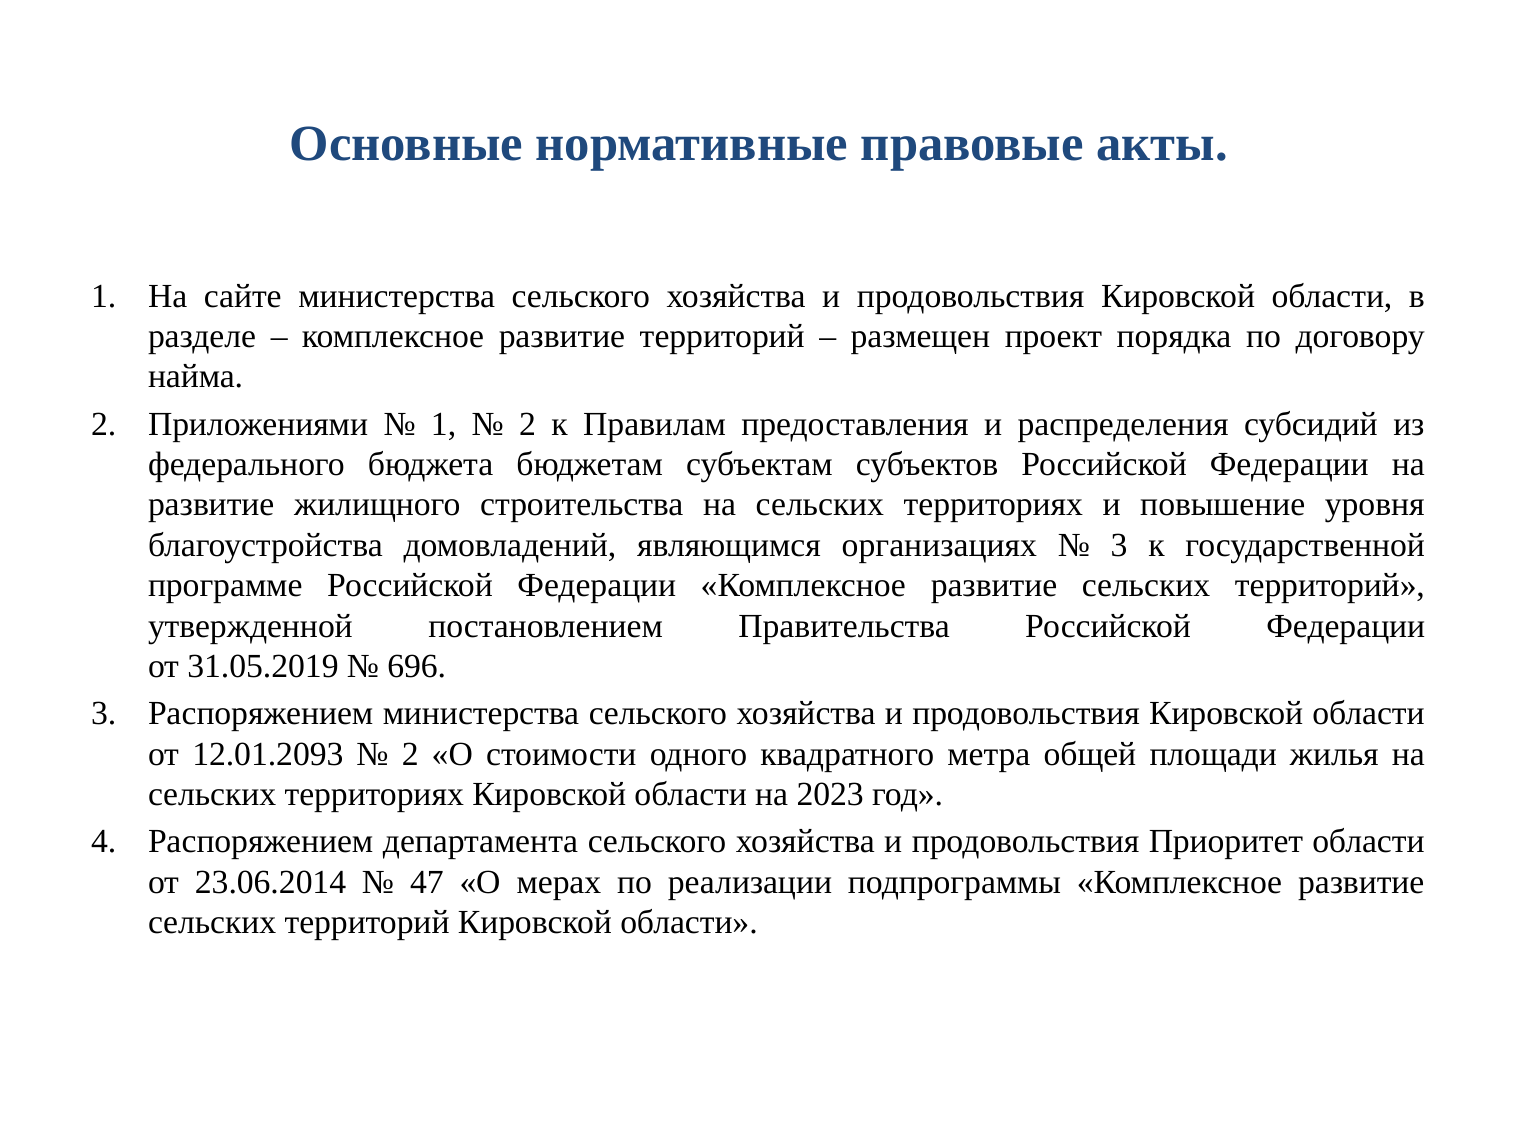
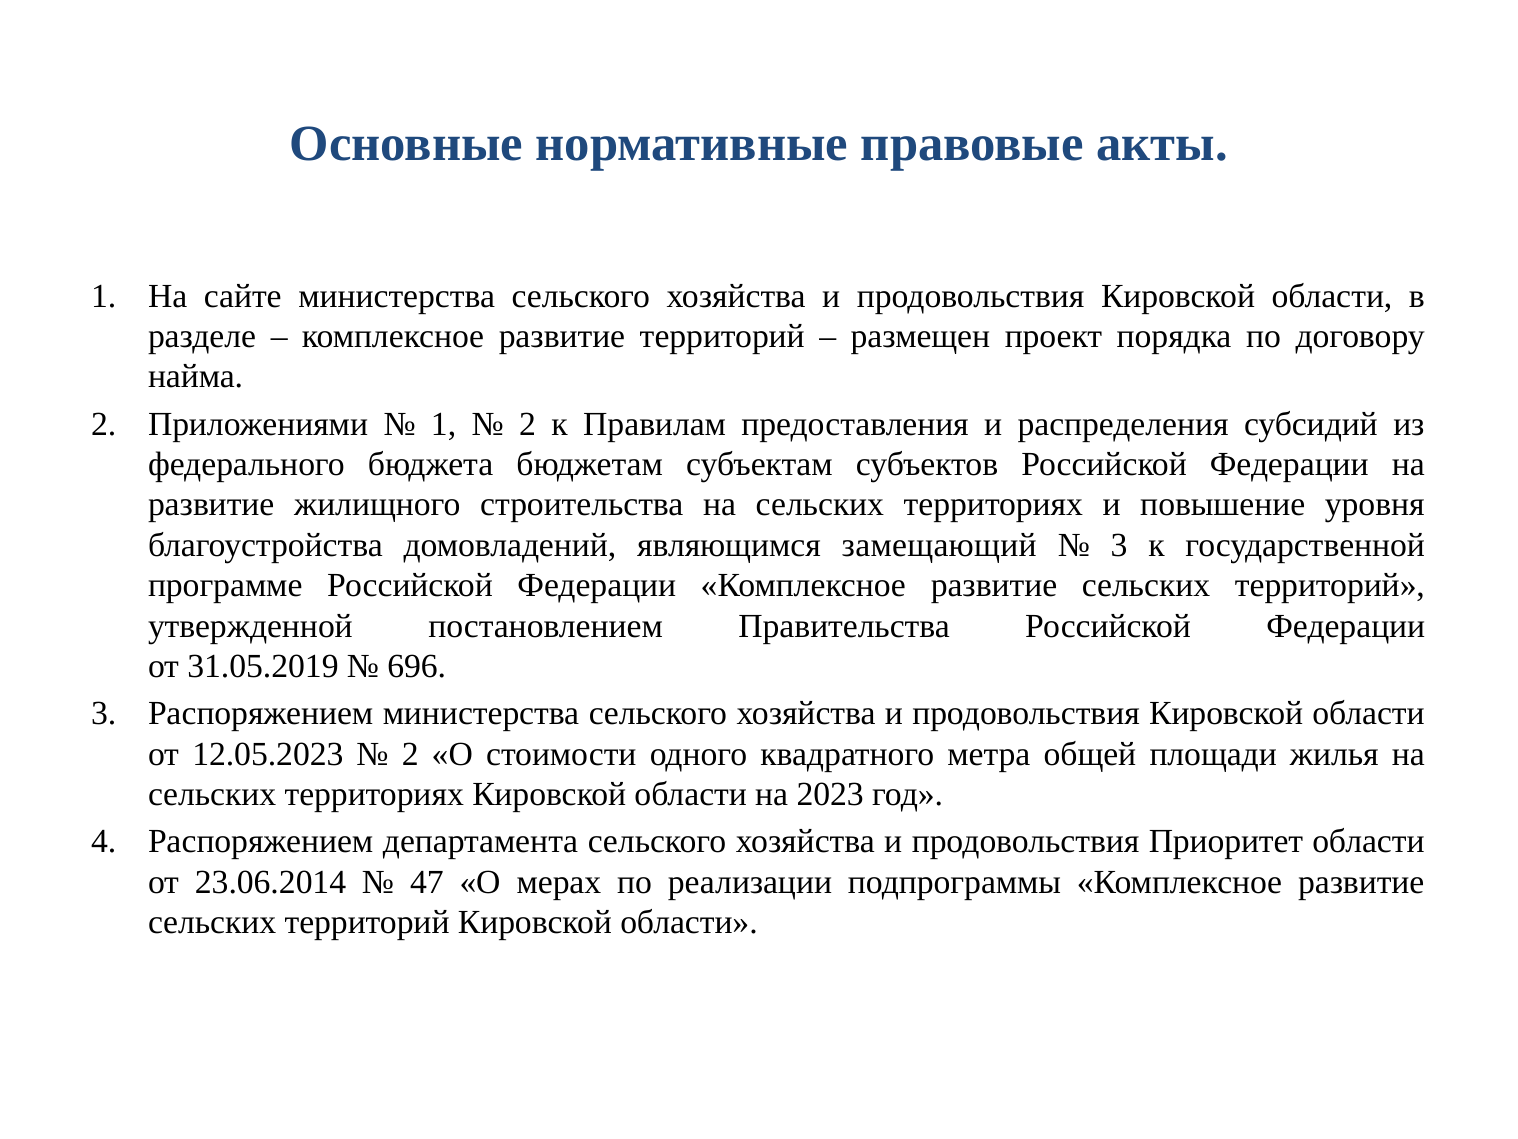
организациях: организациях -> замещающий (939, 545)
12.01.2093: 12.01.2093 -> 12.05.2023 (268, 754)
